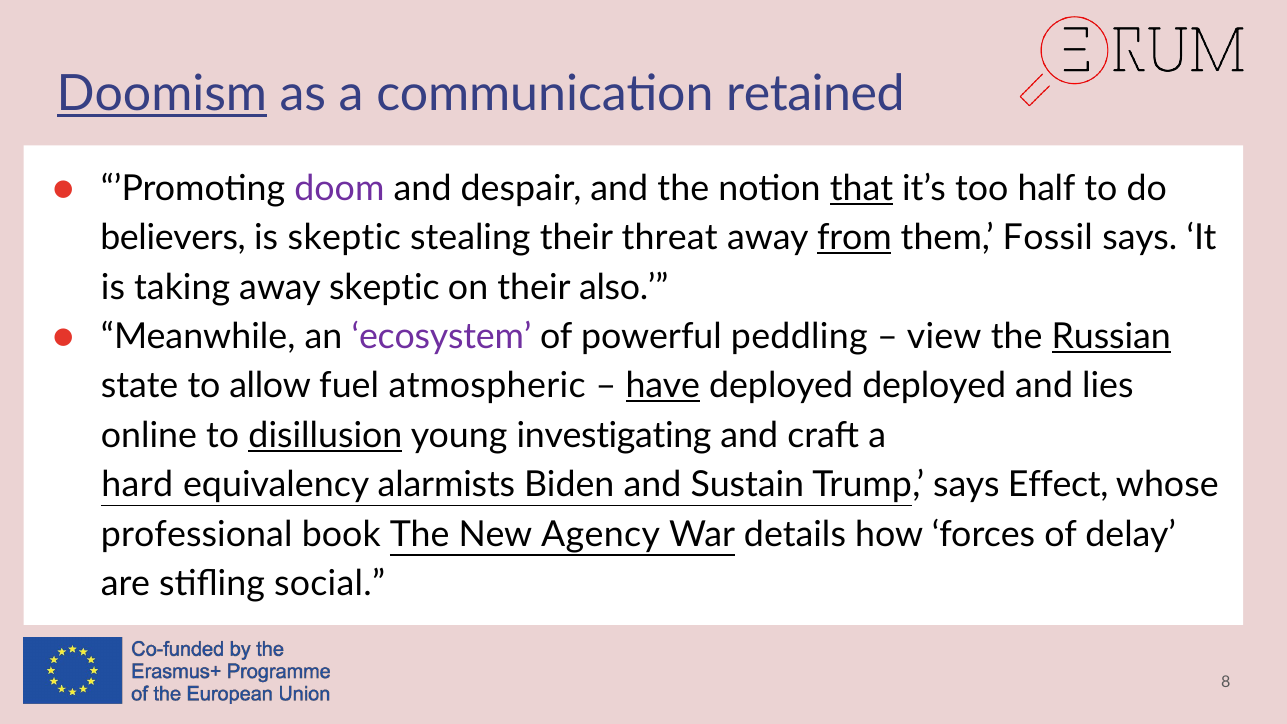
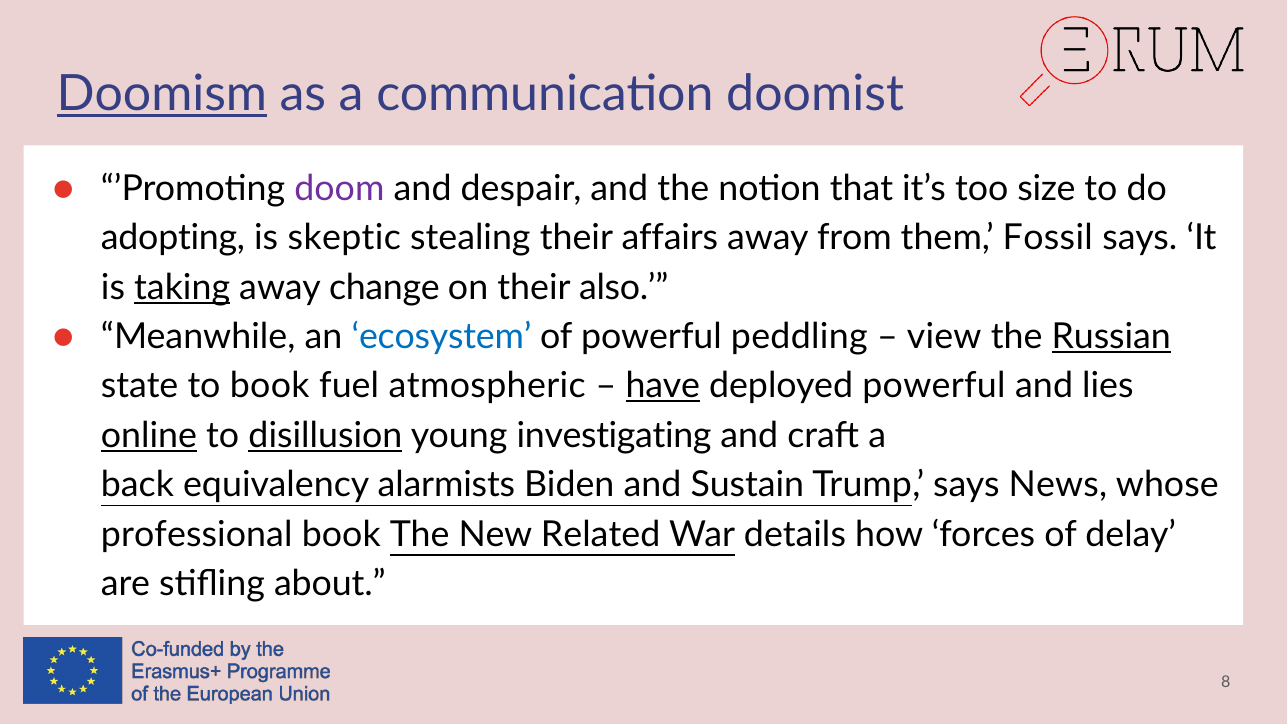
retained: retained -> doomist (815, 94)
that underline: present -> none (861, 189)
half: half -> size (1047, 189)
believers: believers -> adopting (173, 238)
threat: threat -> affairs (670, 238)
from underline: present -> none (854, 238)
taking underline: none -> present (182, 287)
away skeptic: skeptic -> change (384, 287)
ecosystem colour: purple -> blue (442, 337)
to allow: allow -> book (270, 386)
deployed deployed: deployed -> powerful (934, 386)
online underline: none -> present (149, 435)
hard: hard -> back (137, 485)
Effect: Effect -> News (1058, 485)
Agency: Agency -> Related (601, 534)
social: social -> about (330, 584)
